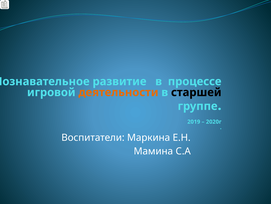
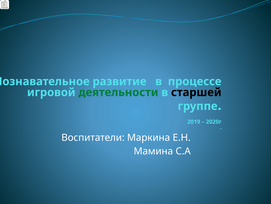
деятельности colour: orange -> green (118, 92)
